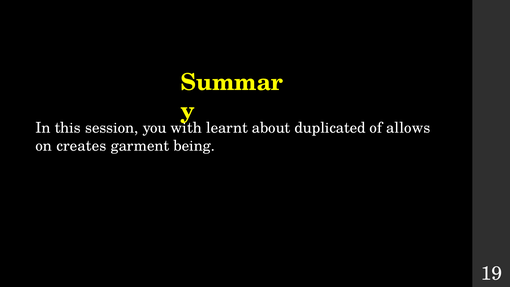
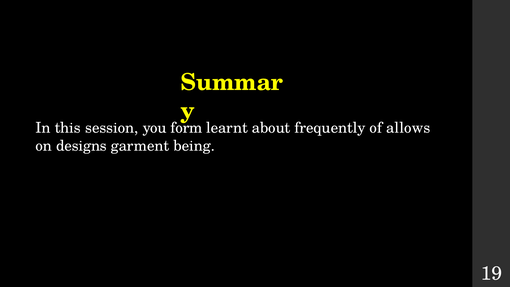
with: with -> form (186, 128)
duplicated: duplicated -> frequently (330, 128)
creates: creates -> designs (82, 146)
